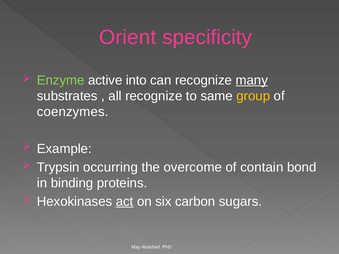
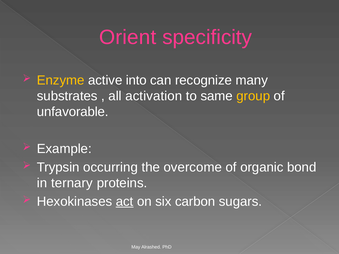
Enzyme colour: light green -> yellow (61, 80)
many underline: present -> none (252, 80)
all recognize: recognize -> activation (154, 96)
coenzymes: coenzymes -> unfavorable (73, 112)
contain: contain -> organic (262, 167)
binding: binding -> ternary (72, 183)
